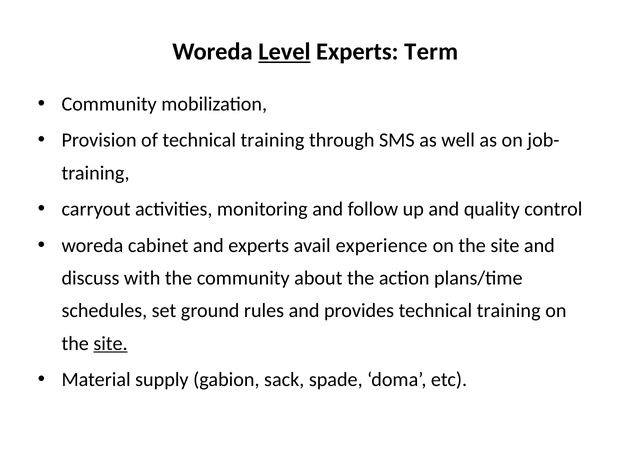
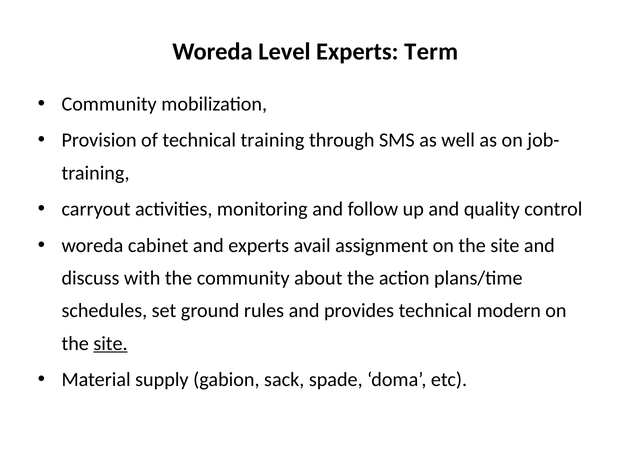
Level underline: present -> none (284, 52)
experience: experience -> assignment (382, 246)
provides technical training: training -> modern (509, 311)
